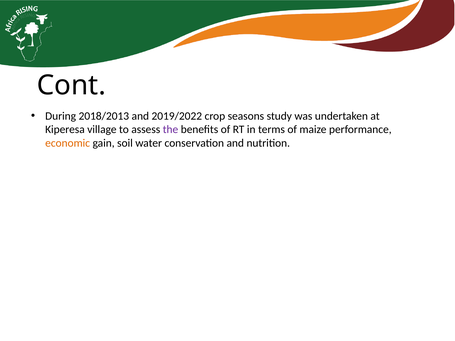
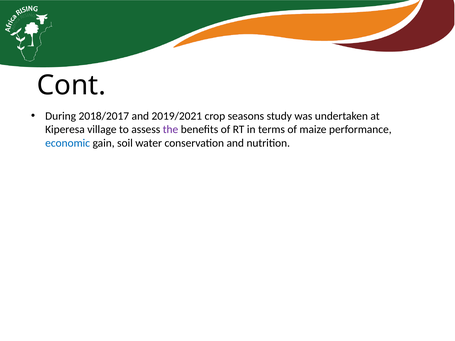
2018/2013: 2018/2013 -> 2018/2017 (104, 116)
2019/2022: 2019/2022 -> 2019/2021 (177, 116)
economic colour: orange -> blue (68, 143)
